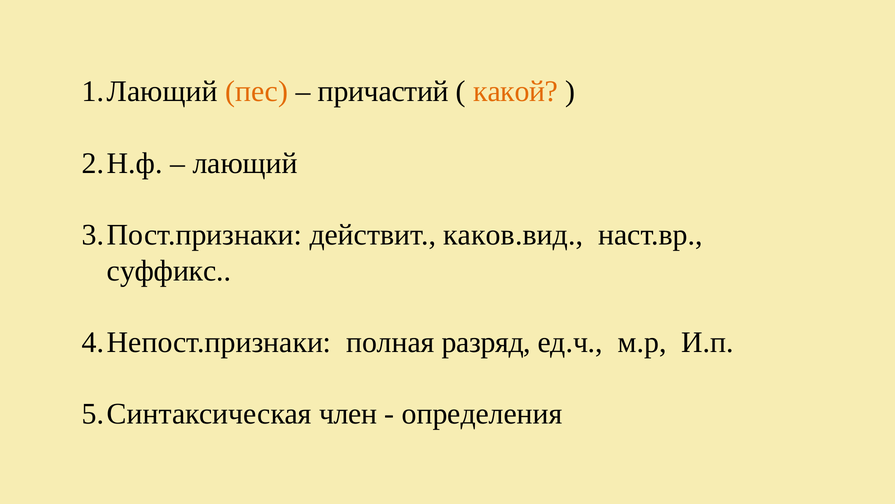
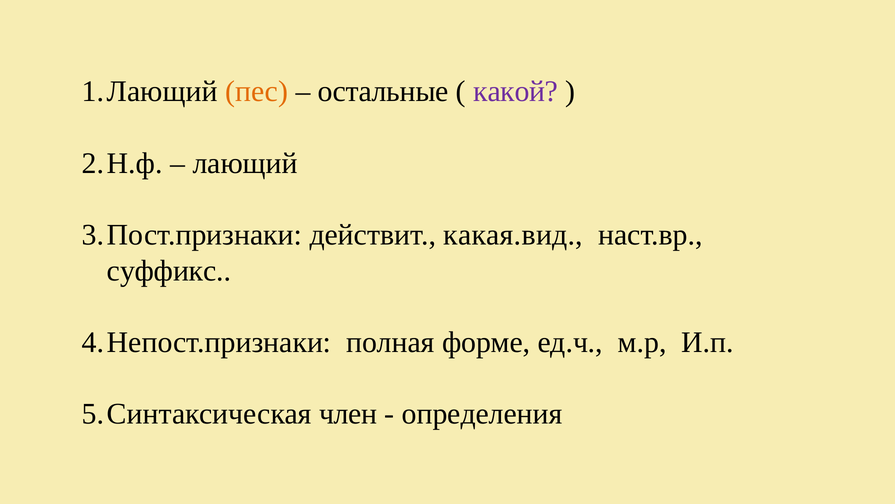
причастий: причастий -> остальные (383, 91)
какой colour: orange -> purple (516, 91)
каков.вид: каков.вид -> какая.вид (513, 235)
разряд: разряд -> форме (486, 342)
